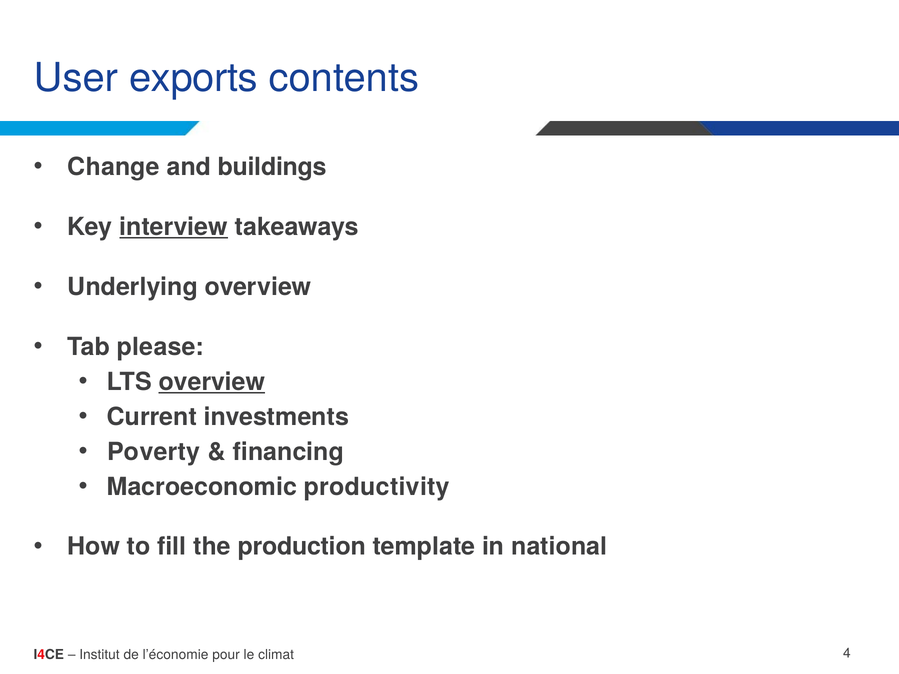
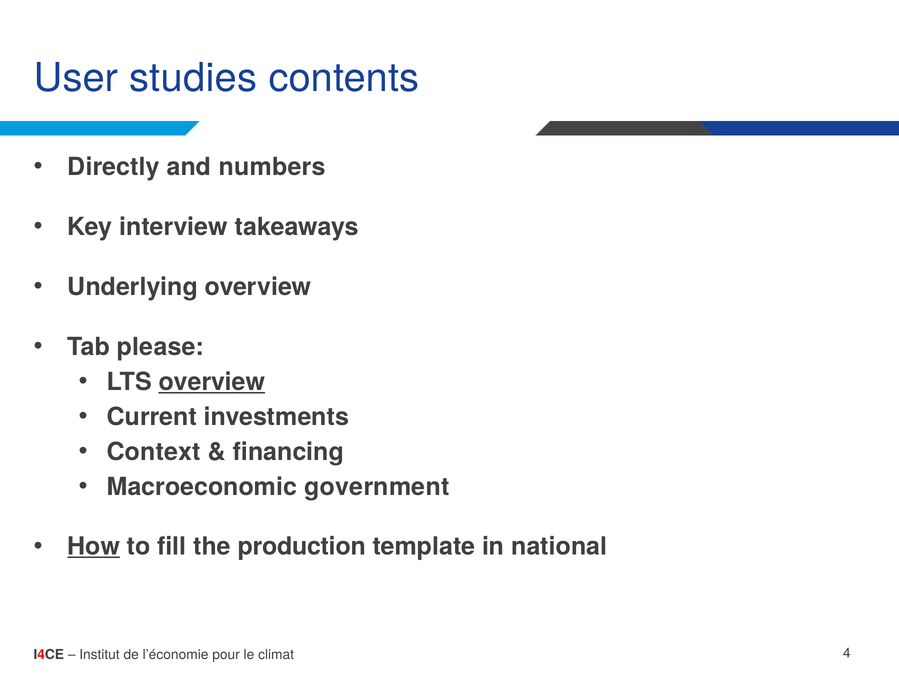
exports: exports -> studies (193, 78)
Change: Change -> Directly (114, 167)
buildings: buildings -> numbers (272, 167)
interview underline: present -> none (174, 227)
Poverty: Poverty -> Context (154, 452)
productivity: productivity -> government (377, 487)
How underline: none -> present (94, 547)
